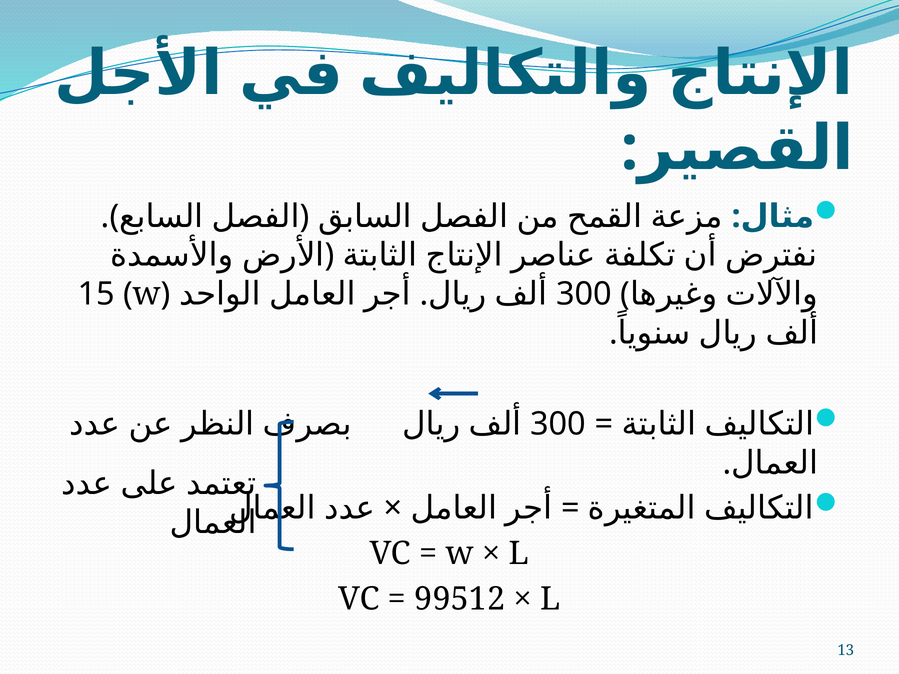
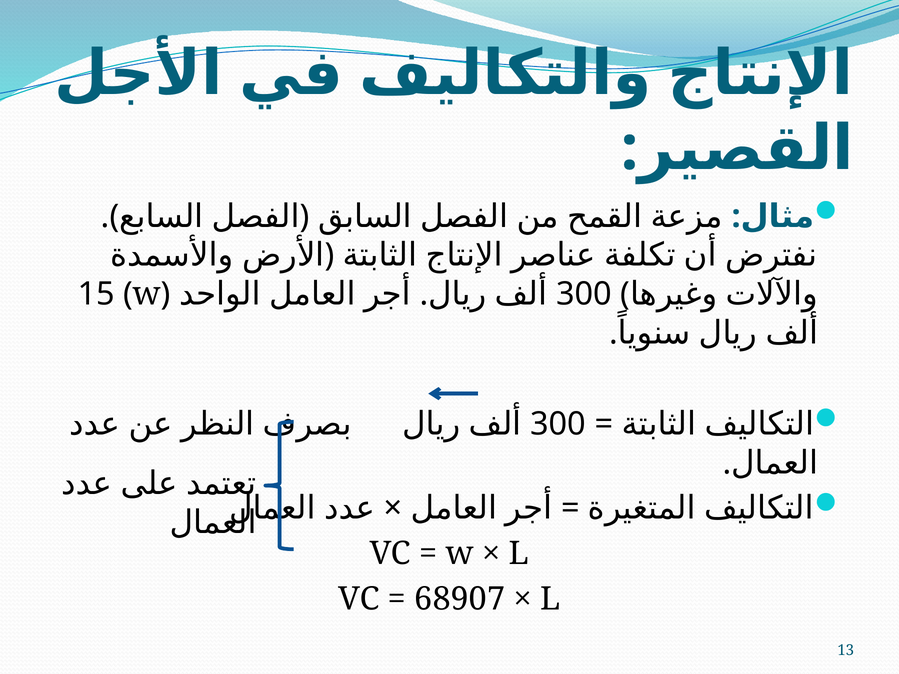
99512: 99512 -> 68907 (460, 599)
